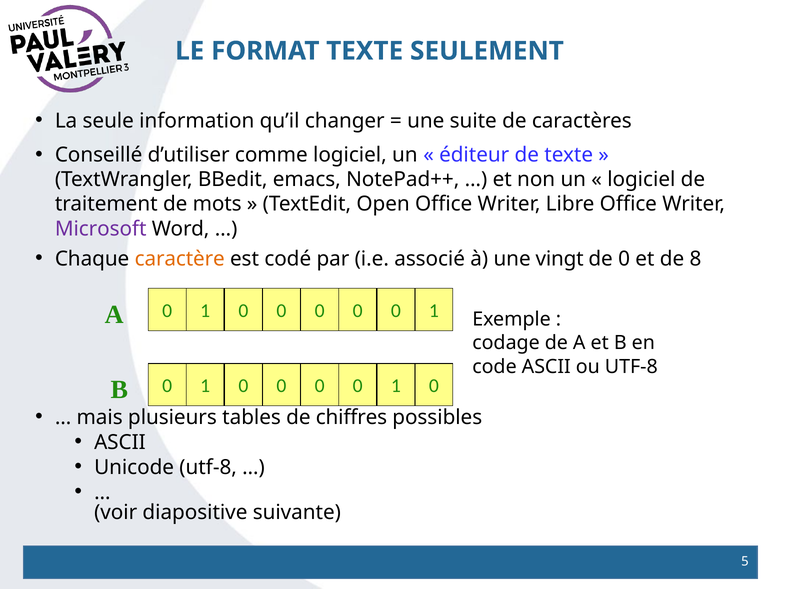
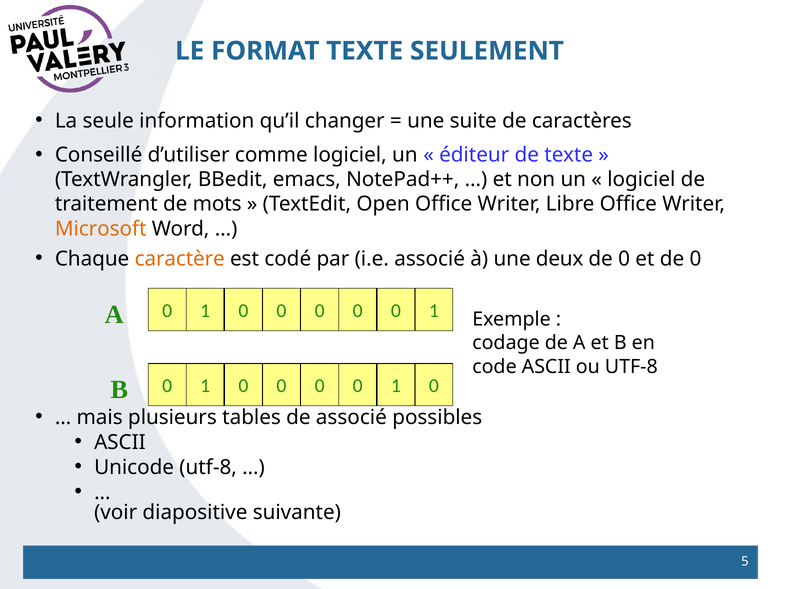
Microsoft colour: purple -> orange (101, 229)
vingt: vingt -> deux (560, 259)
et de 8: 8 -> 0 (695, 259)
de chiffres: chiffres -> associé (351, 417)
